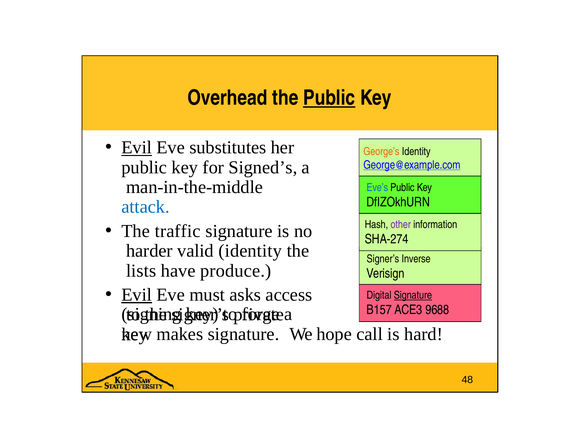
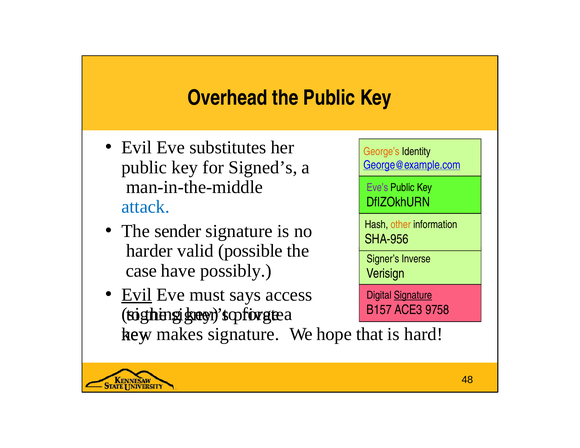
Public underline: present -> none (329, 98)
Evil underline: present -> none (137, 148)
Eve’s colour: blue -> purple (377, 188)
other colour: purple -> orange (401, 225)
traffic: traffic -> sender (178, 231)
SHA-274: SHA-274 -> SHA-956 (387, 239)
valid identity: identity -> possible (250, 251)
lists: lists -> case (141, 271)
produce: produce -> possibly (236, 271)
asks: asks -> says (245, 295)
9688: 9688 -> 9758 (437, 310)
call: call -> that (370, 334)
